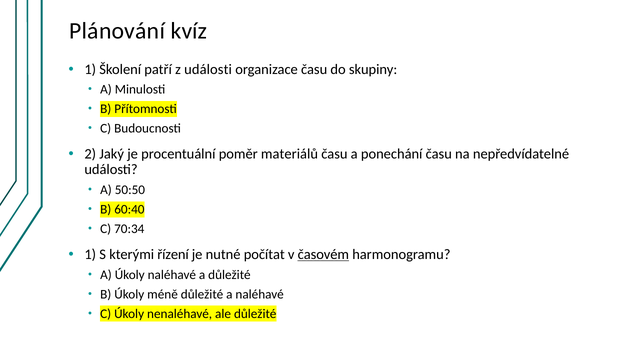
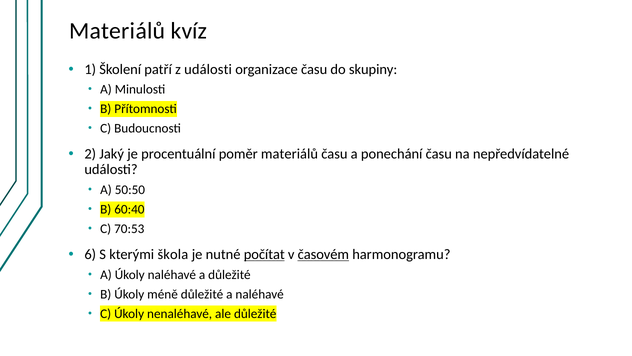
Plánování: Plánování -> Materiálů (117, 31)
70:34: 70:34 -> 70:53 (129, 229)
1: 1 -> 6 (90, 254)
řízení: řízení -> škola (173, 254)
počítat underline: none -> present (264, 254)
